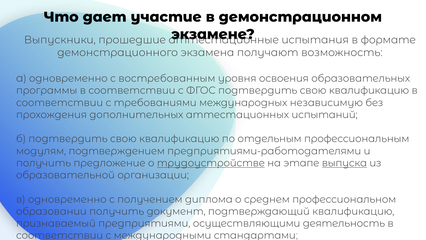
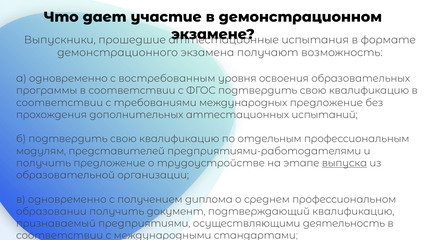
международных независимую: независимую -> предложение (326, 103)
подтверждением: подтверждением -> представителей (117, 151)
трудоустройстве underline: present -> none (211, 163)
